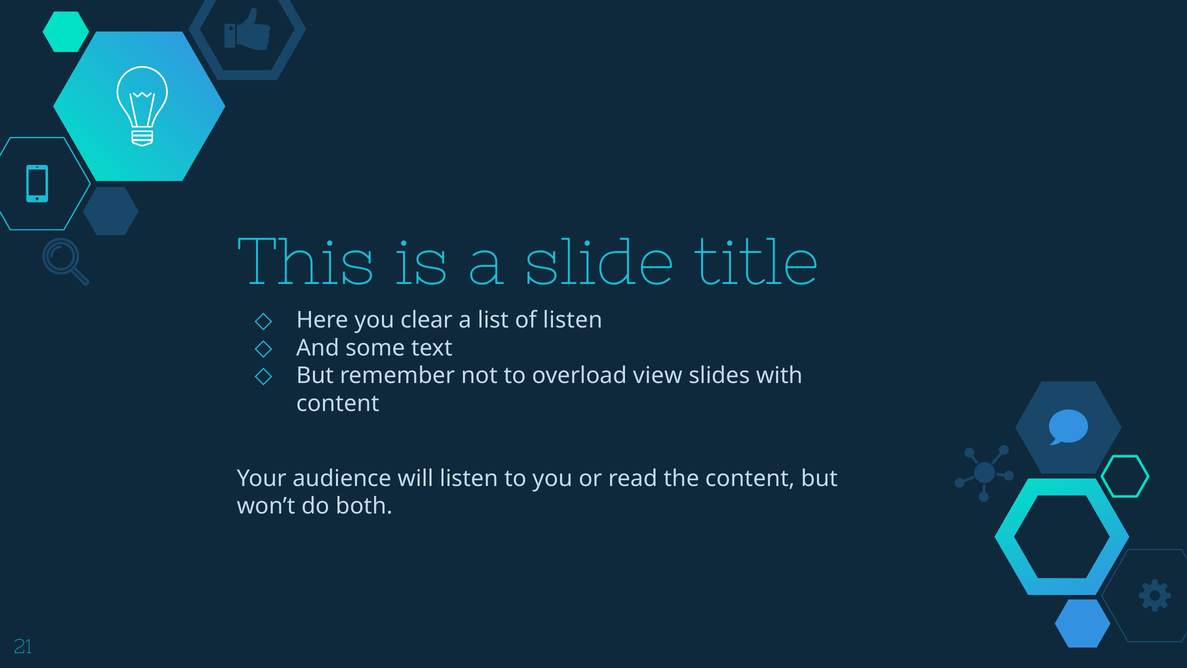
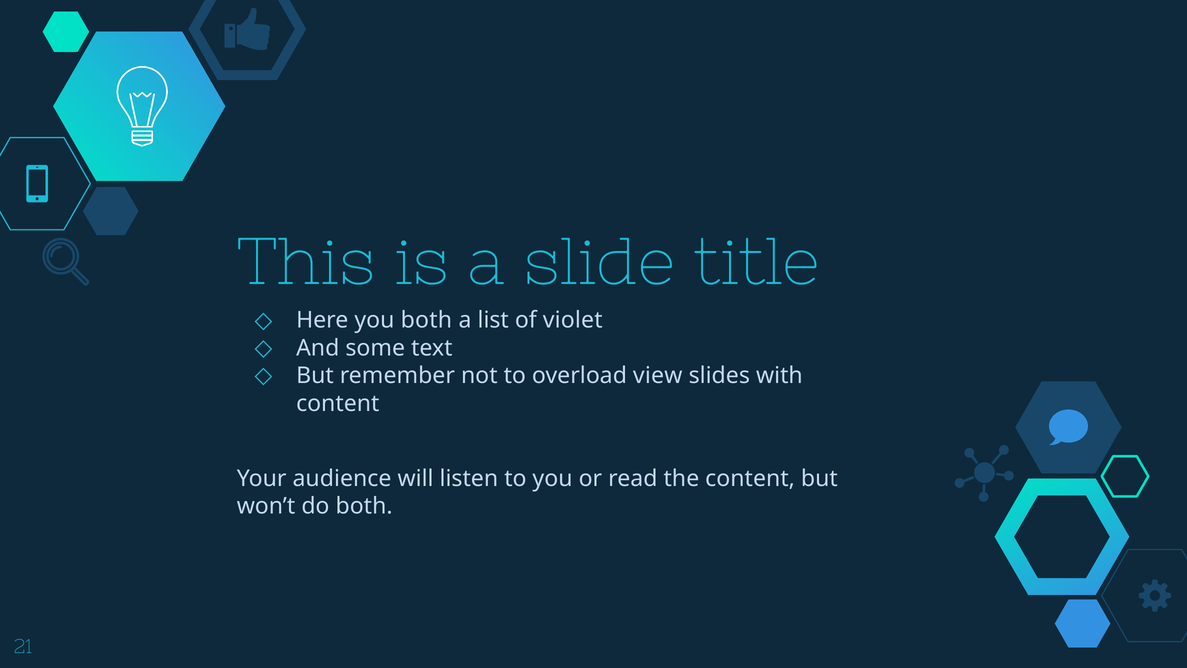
you clear: clear -> both (426, 320)
of listen: listen -> violet (573, 320)
